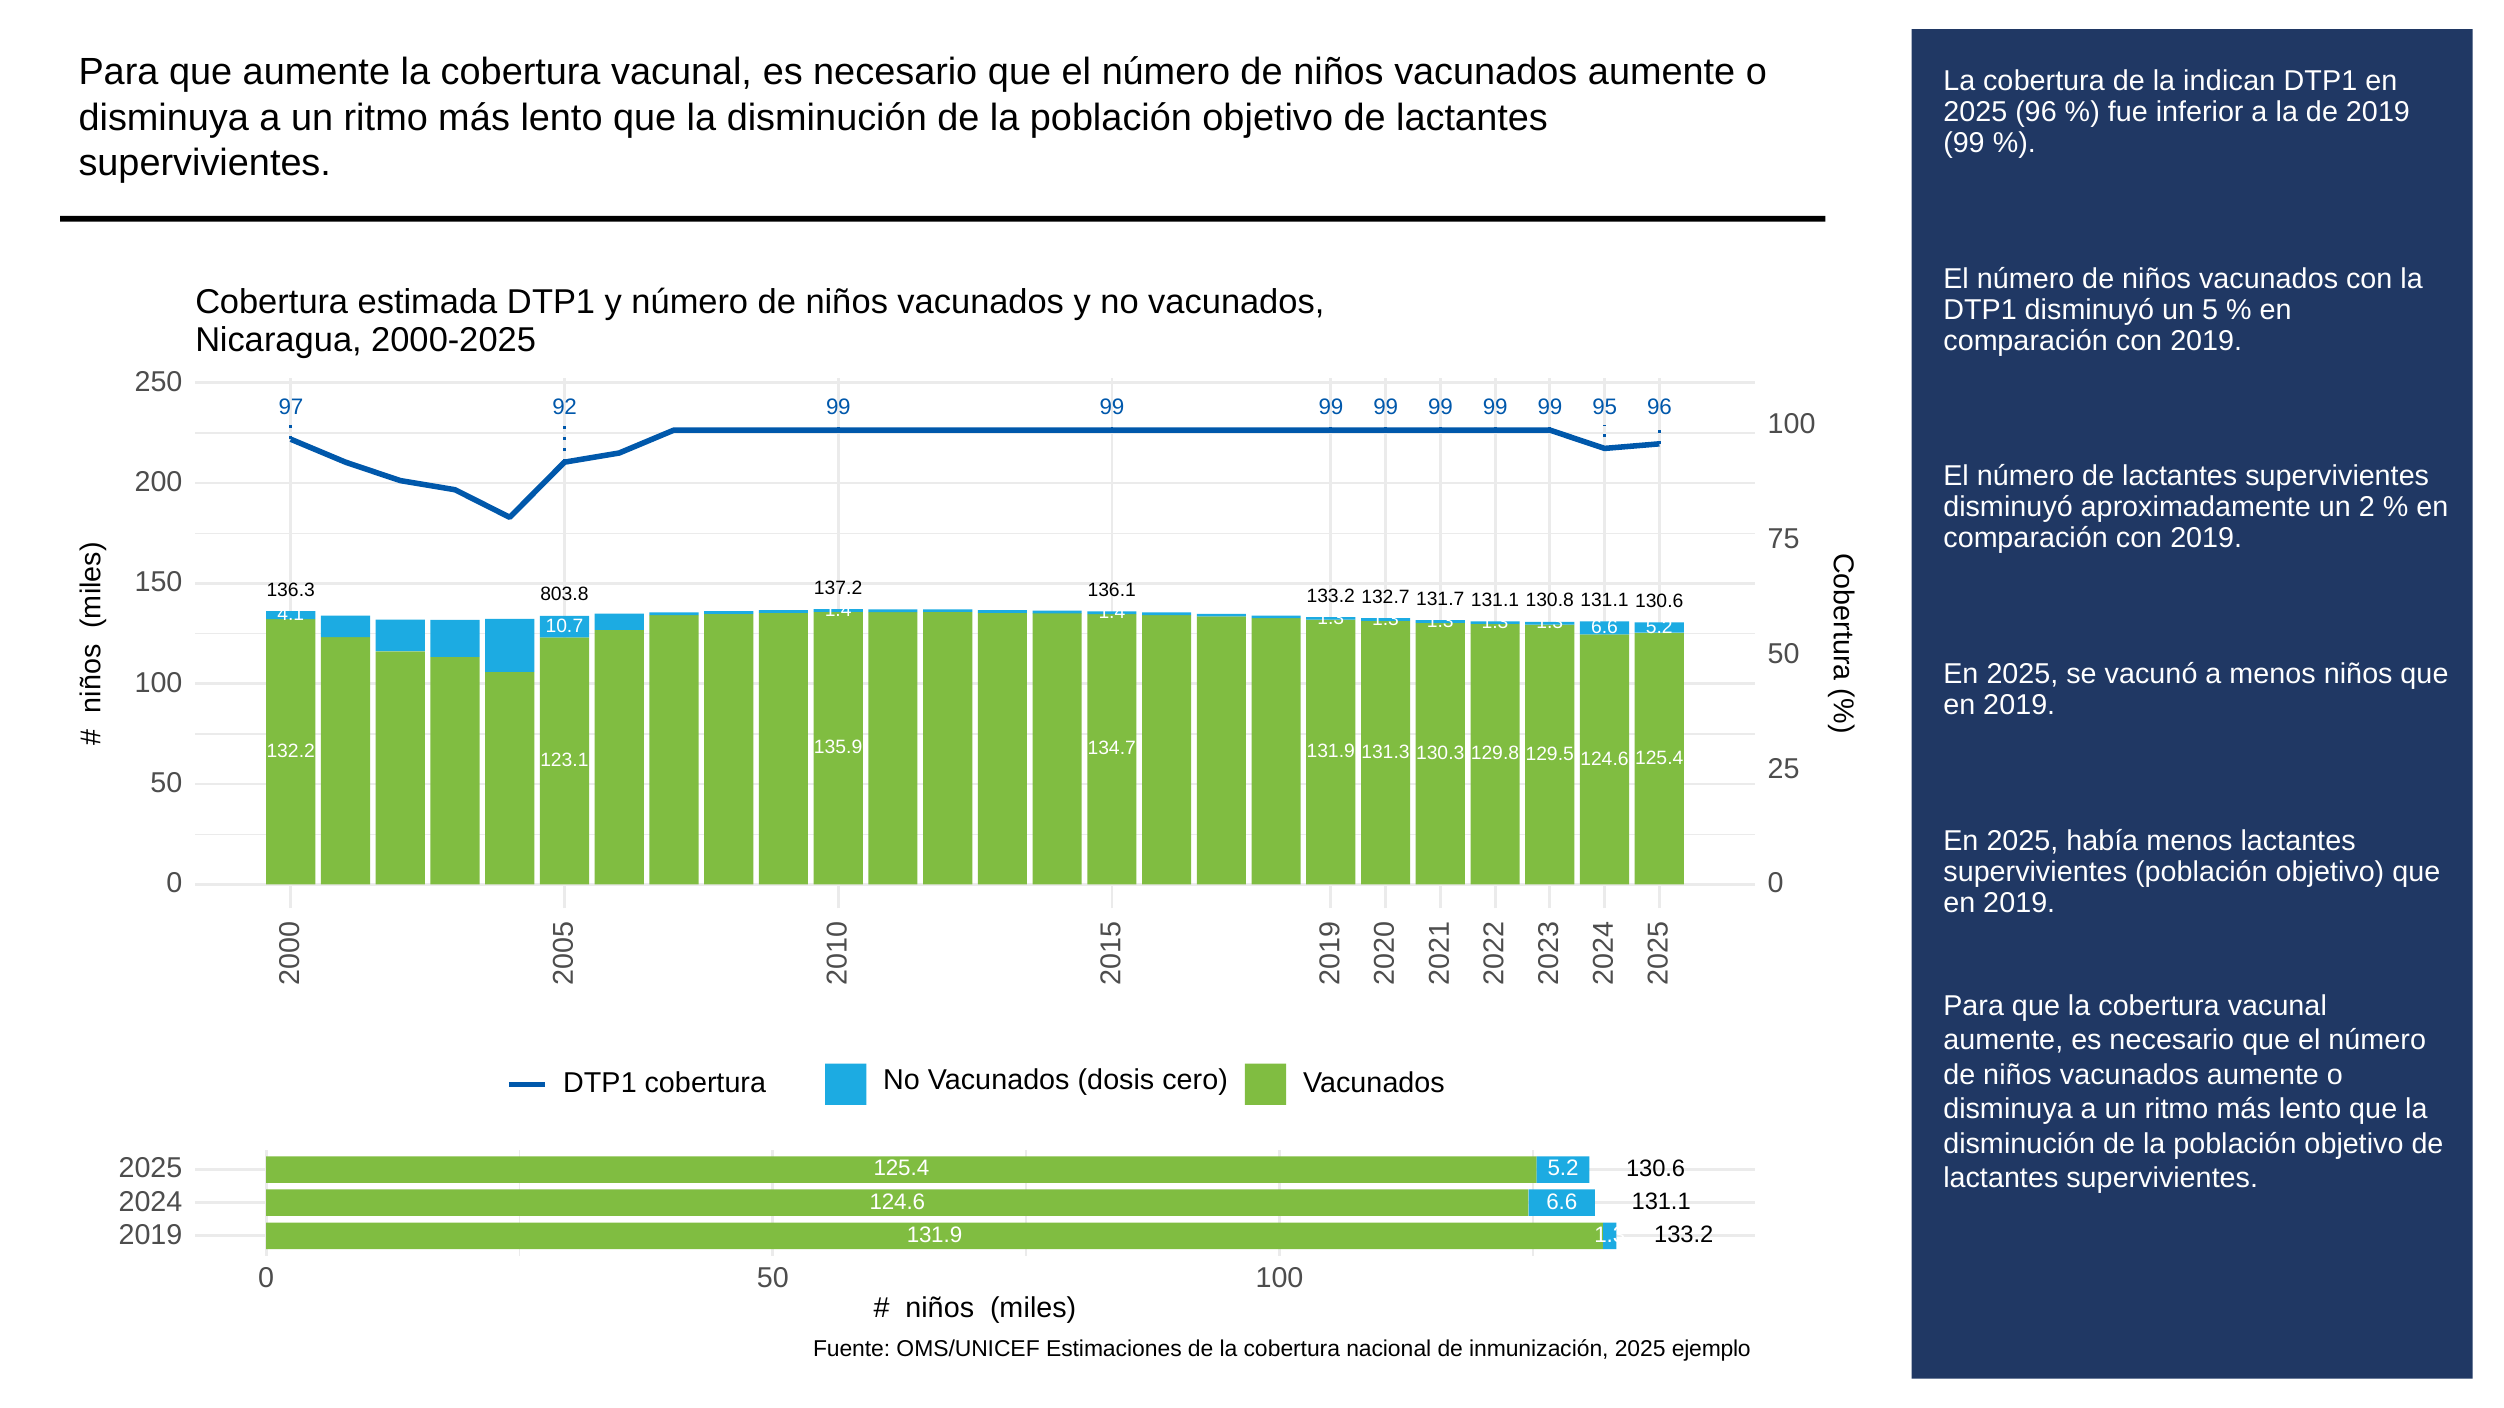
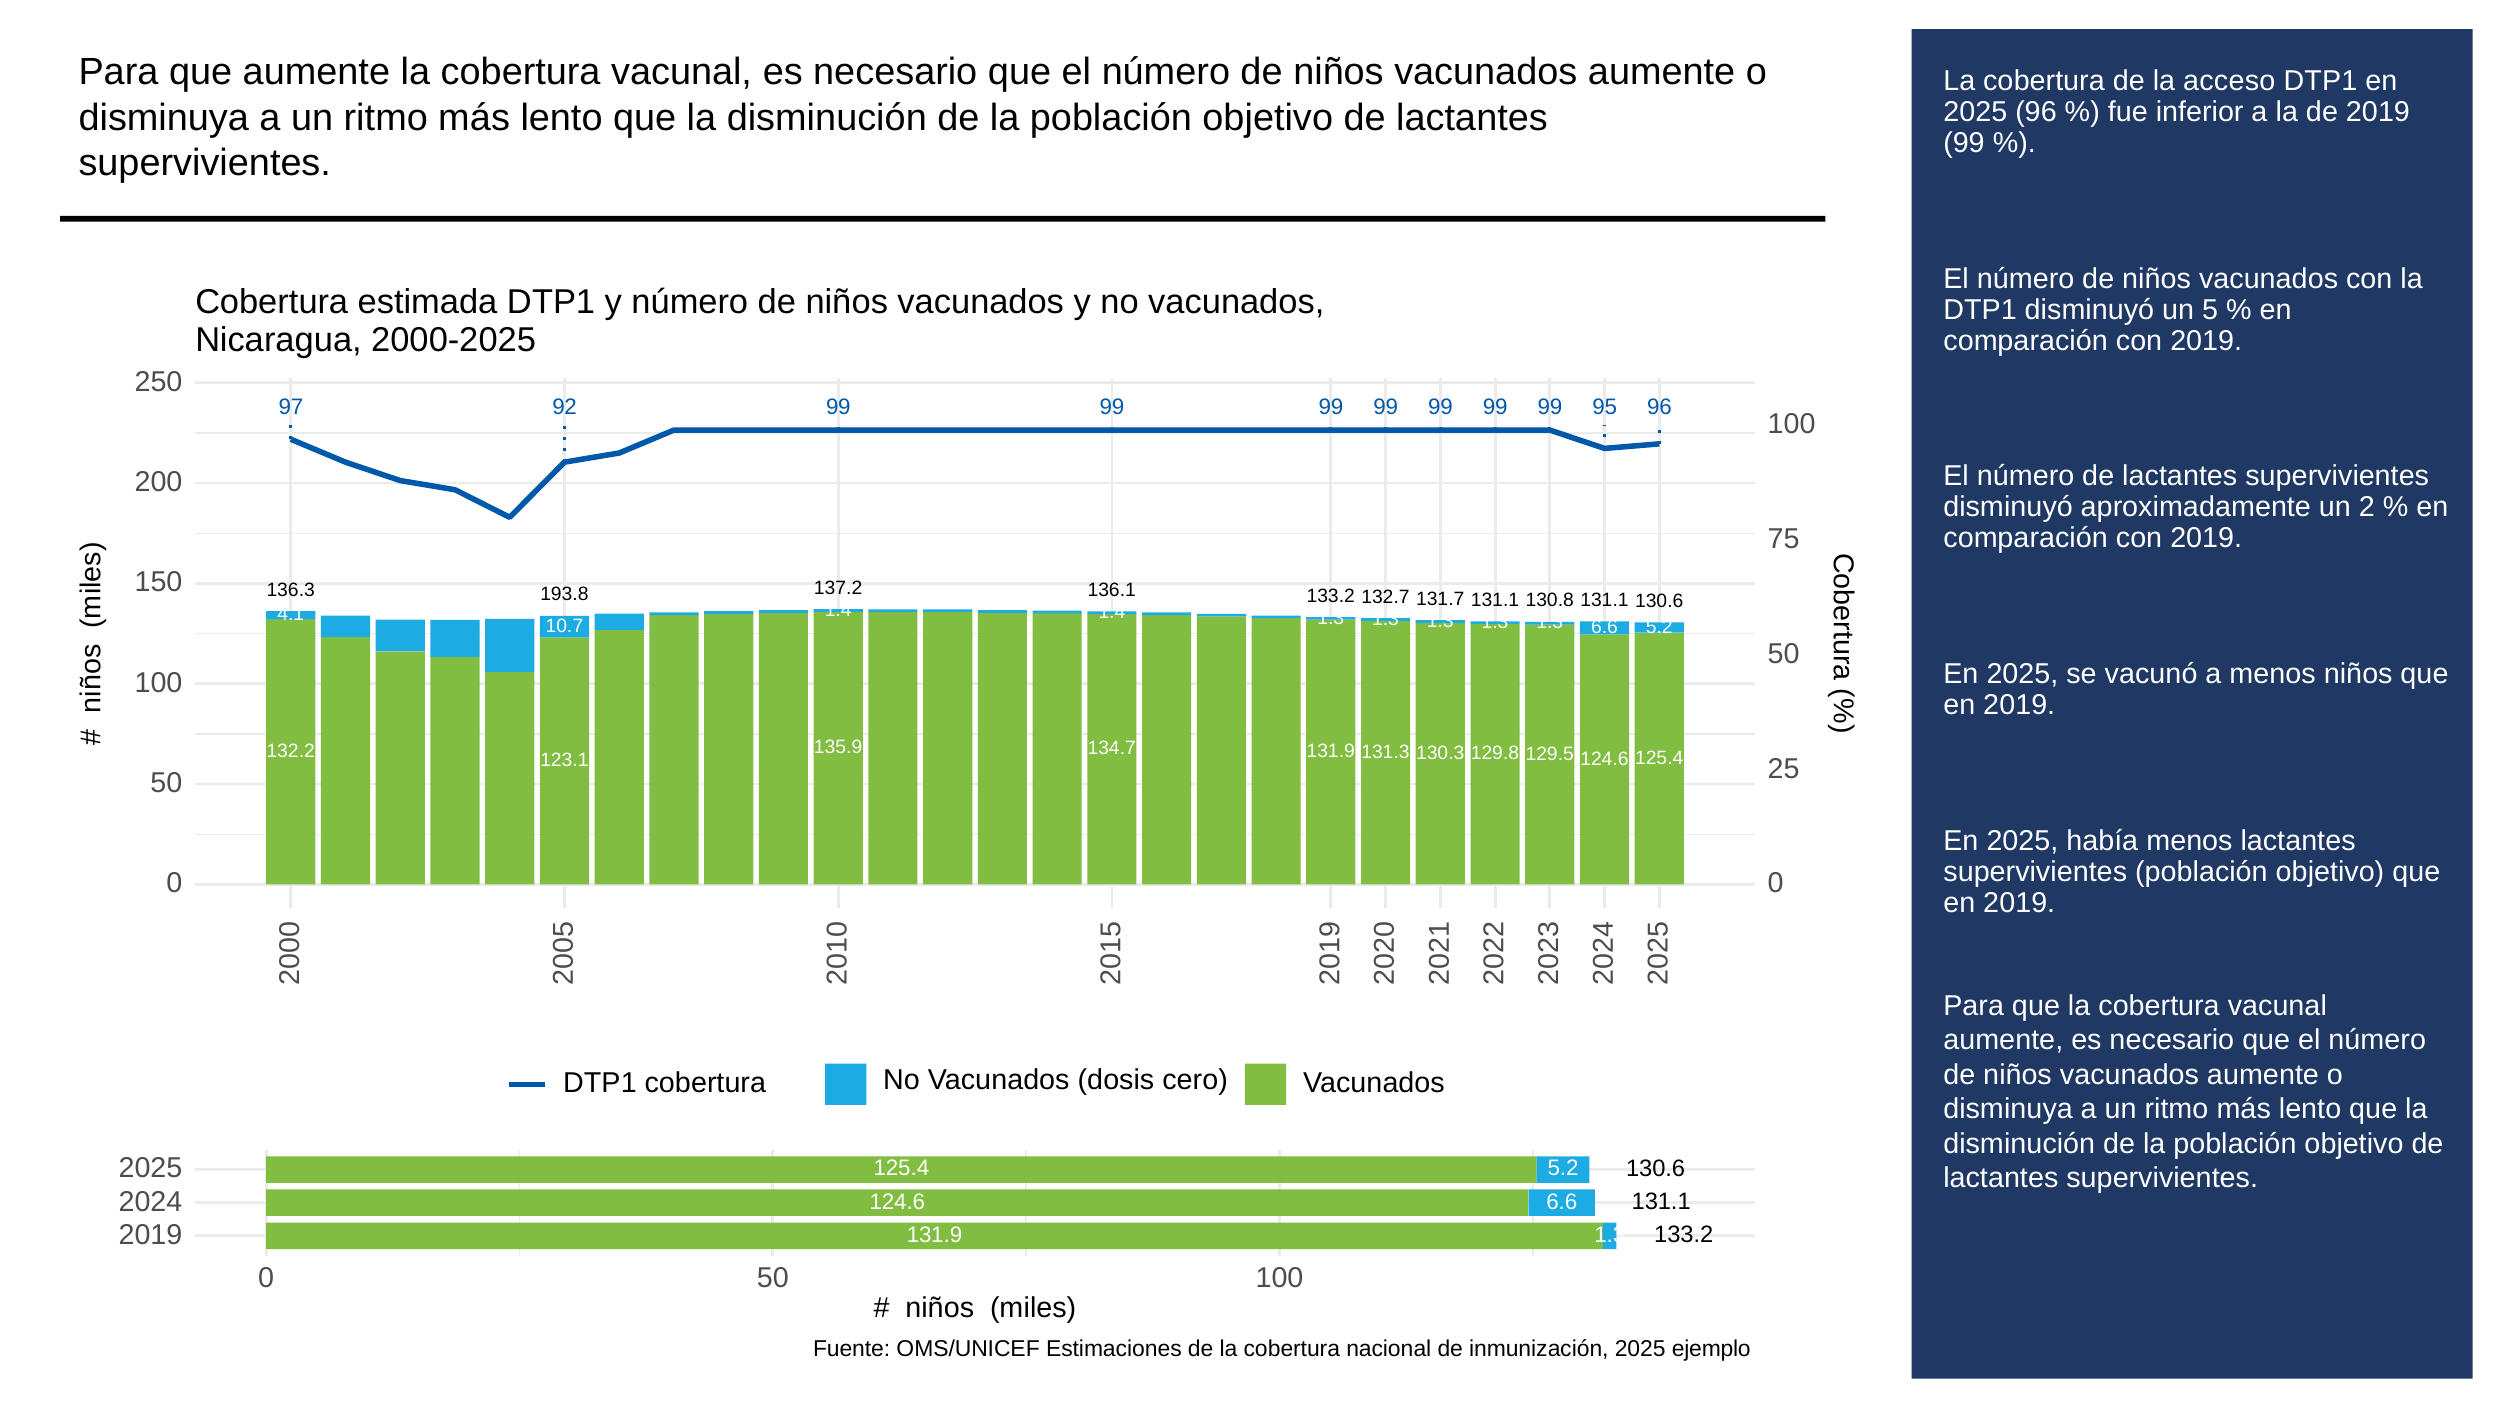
indican: indican -> acceso (2229, 81)
803.8: 803.8 -> 193.8 (564, 595)
